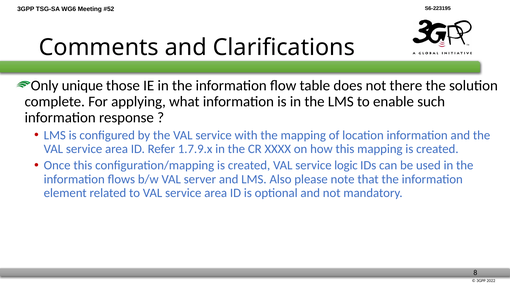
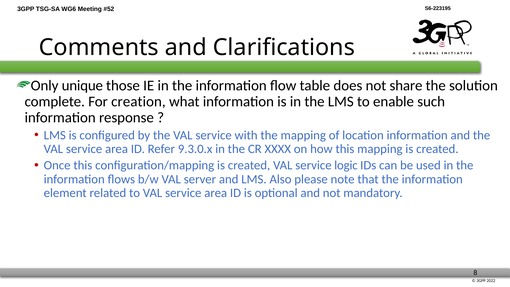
there: there -> share (406, 85)
applying: applying -> creation (138, 101)
1.7.9.x: 1.7.9.x -> 9.3.0.x (195, 149)
